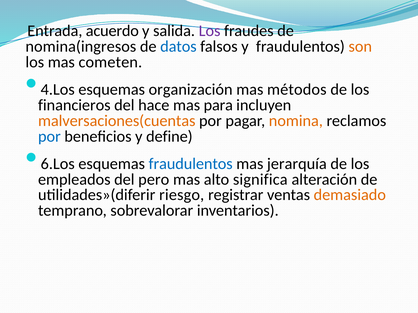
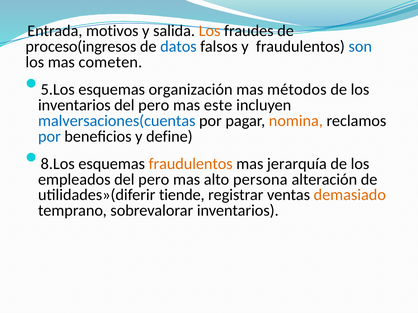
acuerdo: acuerdo -> motivos (112, 31)
Los colour: purple -> orange (210, 31)
nomina(ingresos: nomina(ingresos -> proceso(ingresos (81, 47)
son colour: orange -> blue (360, 47)
4.Los: 4.Los -> 5.Los (58, 90)
financieros: financieros -> inventarios (74, 105)
hace: hace -> pero (154, 105)
para: para -> este (218, 105)
malversaciones(cuentas colour: orange -> blue (117, 121)
6.Los: 6.Los -> 8.Los (58, 164)
fraudulentos colour: blue -> orange (191, 164)
significa: significa -> persona (260, 180)
riesgo: riesgo -> tiende (182, 195)
